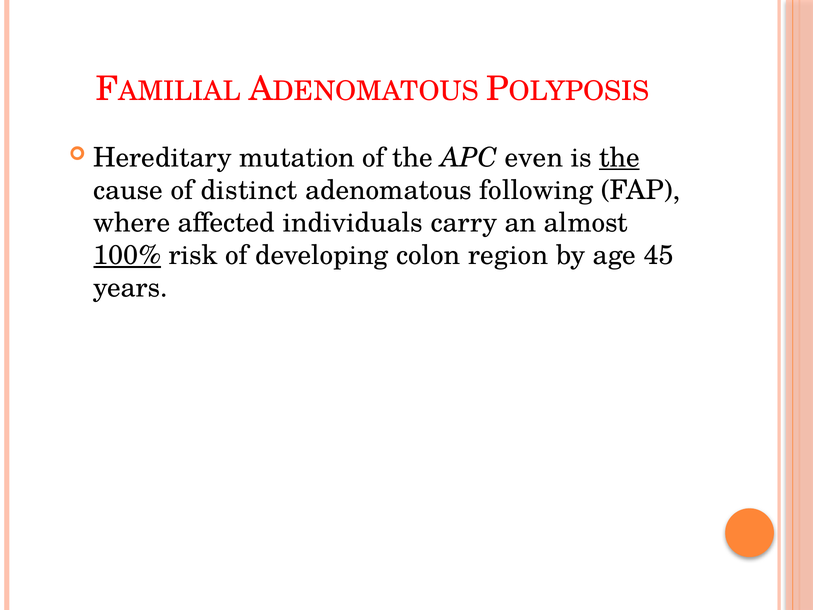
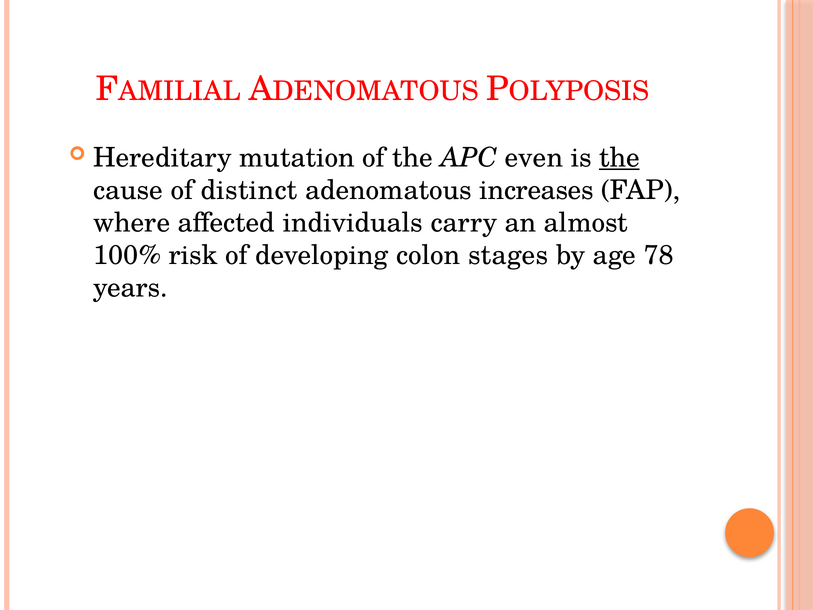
following: following -> increases (537, 190)
100% underline: present -> none (127, 255)
region: region -> stages (508, 255)
45: 45 -> 78 (659, 255)
